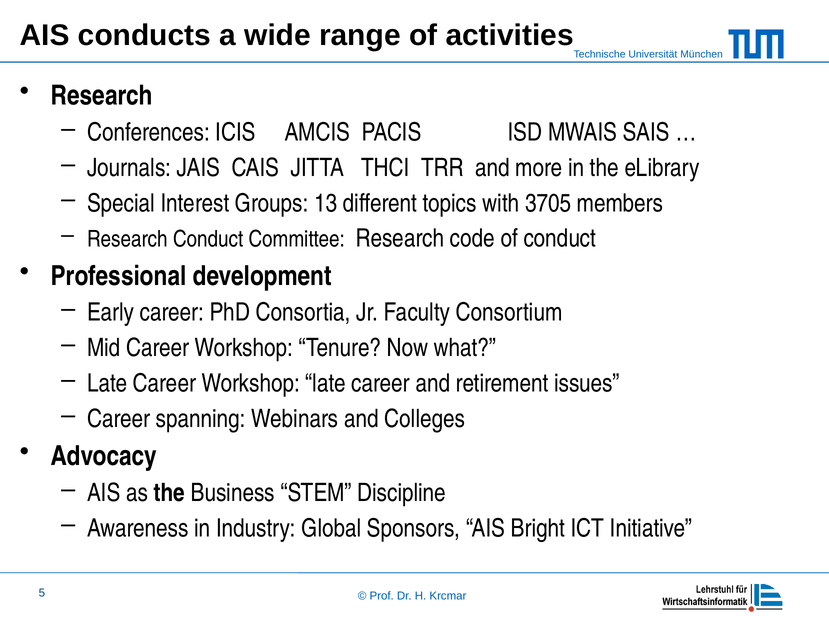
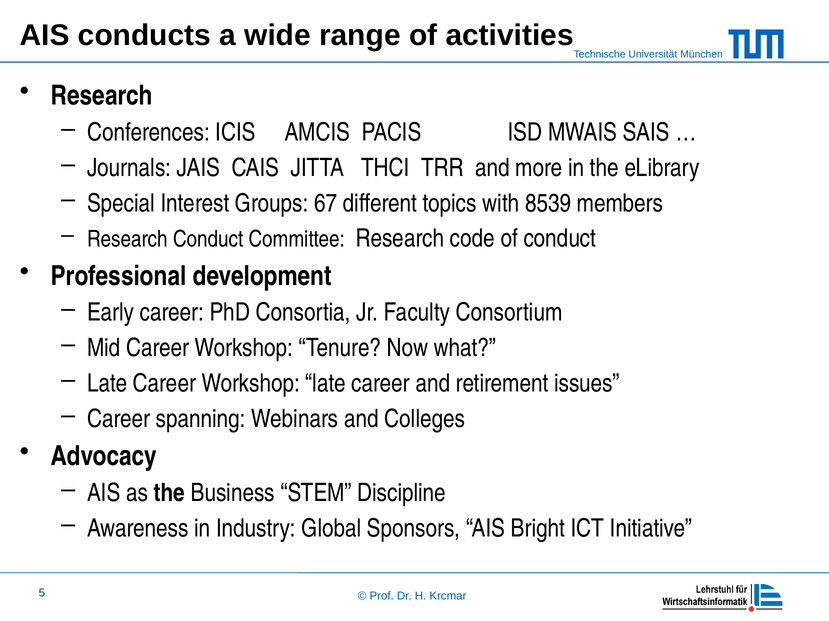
13: 13 -> 67 (326, 203)
3705: 3705 -> 8539 (548, 203)
